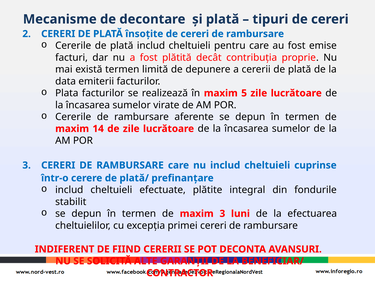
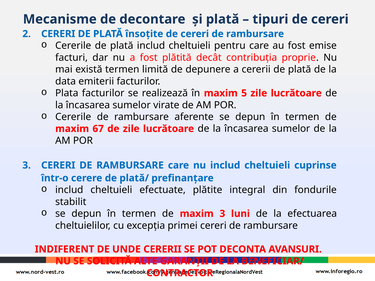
14: 14 -> 67 (98, 129)
FIIND: FIIND -> UNDE (126, 249)
